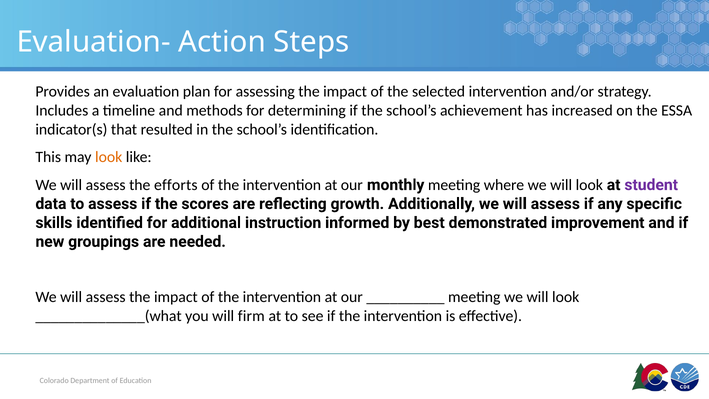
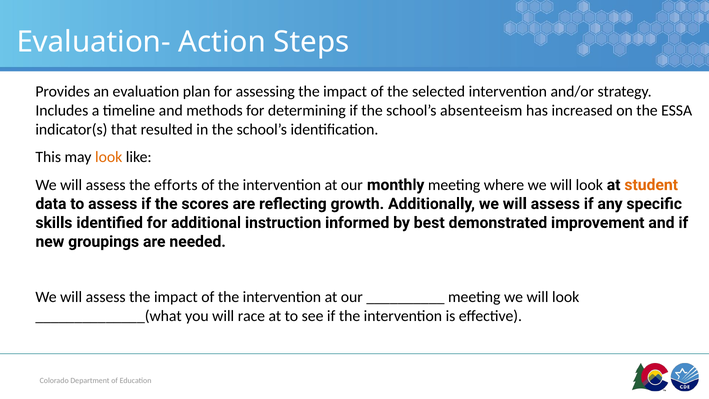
achievement: achievement -> absenteeism (481, 110)
student colour: purple -> orange (651, 185)
firm: firm -> race (251, 316)
